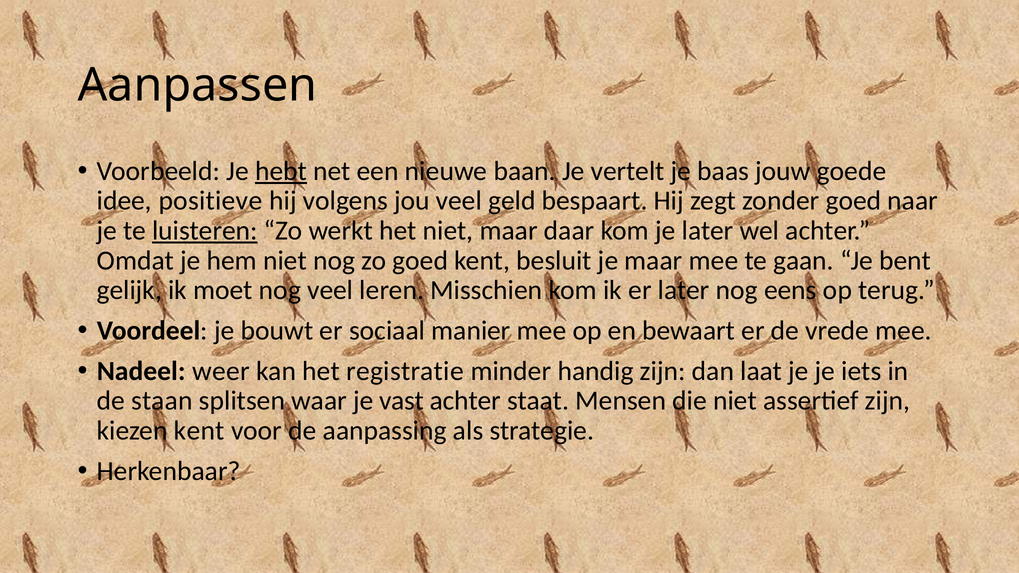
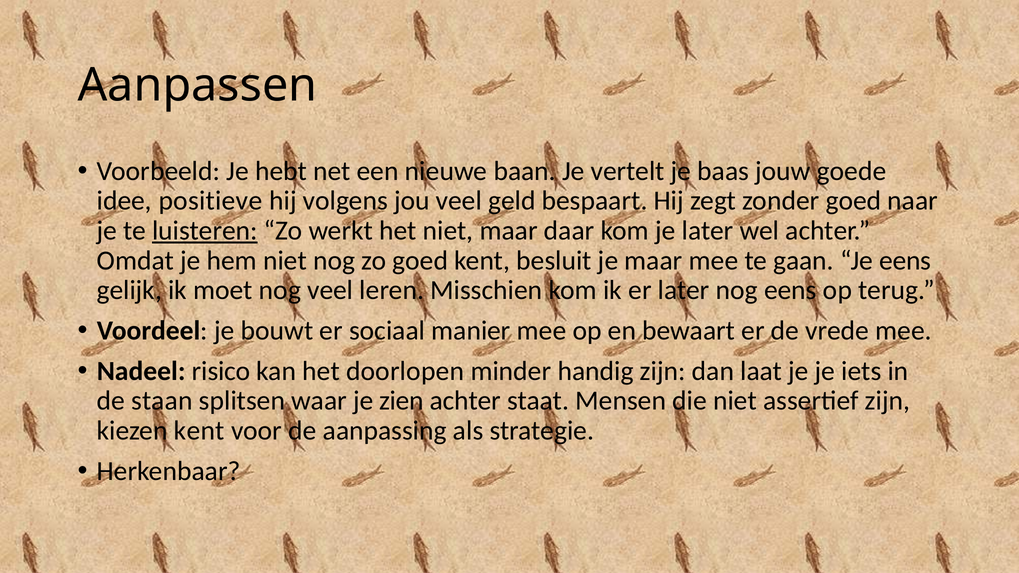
hebt underline: present -> none (281, 171)
Je bent: bent -> eens (905, 260)
weer: weer -> risico (221, 371)
registratie: registratie -> doorlopen (405, 371)
vast: vast -> zien (402, 401)
